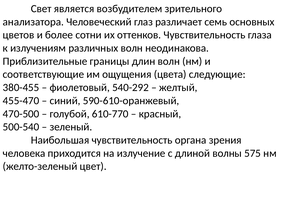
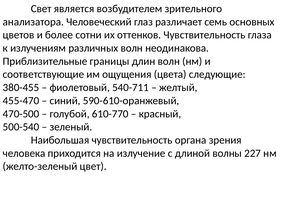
540-292: 540-292 -> 540-711 (131, 87)
575: 575 -> 227 (253, 153)
